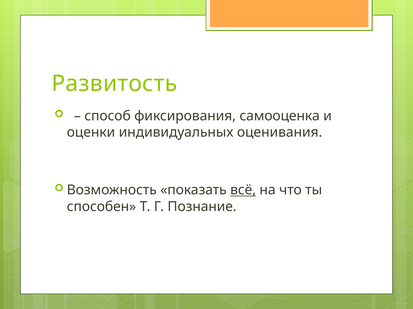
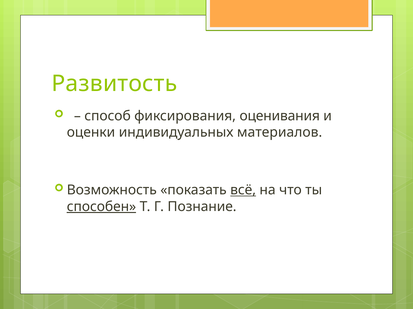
самооценка: самооценка -> оценивания (280, 116)
оценивания: оценивания -> материалов (280, 133)
способен underline: none -> present (101, 207)
